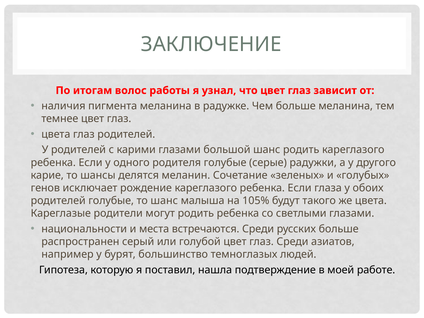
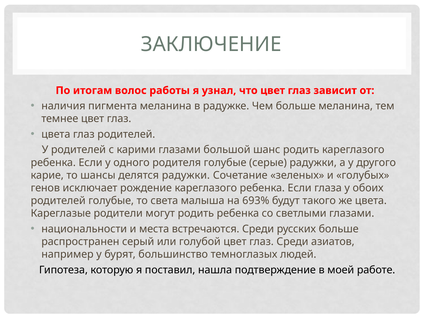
делятся меланин: меланин -> радужки (186, 175)
то шанс: шанс -> света (164, 201)
105%: 105% -> 693% (256, 201)
